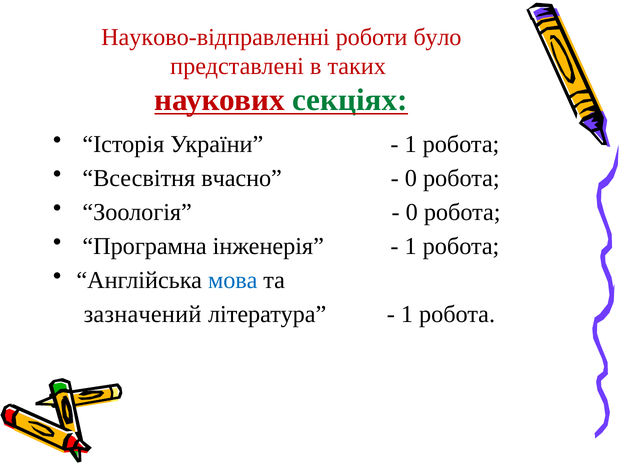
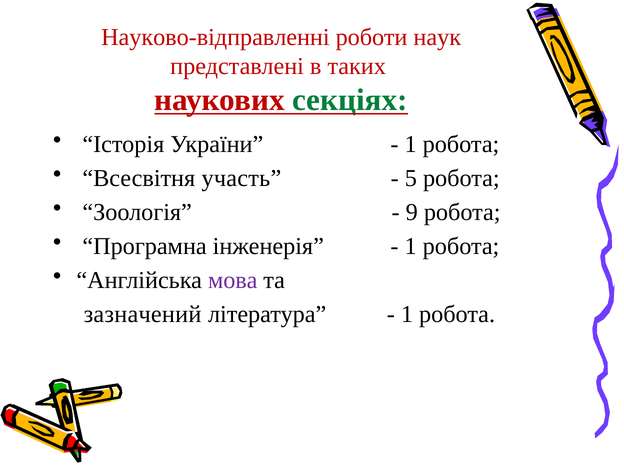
було: було -> наук (437, 37)
вчасно: вчасно -> участь (241, 178)
0: 0 -> 5 (411, 178)
0: 0 -> 9 (412, 212)
мова colour: blue -> purple (233, 280)
